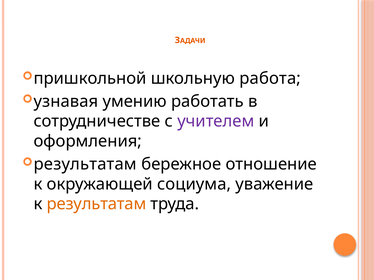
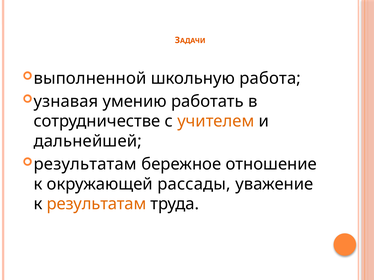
пришкольной: пришкольной -> выполненной (90, 78)
учителем colour: purple -> orange (216, 121)
оформления: оформления -> дальнейшей (88, 141)
социума: социума -> рассады (194, 184)
